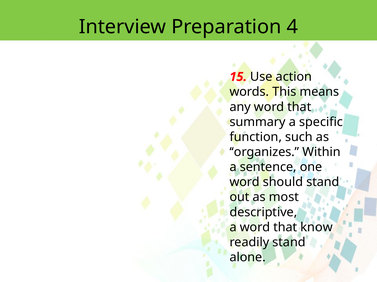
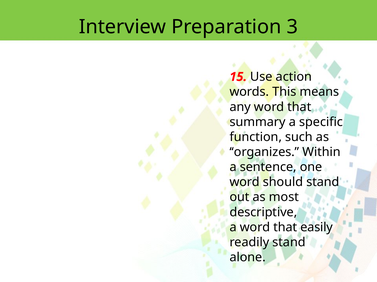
4: 4 -> 3 (292, 27)
know: know -> easily (317, 228)
